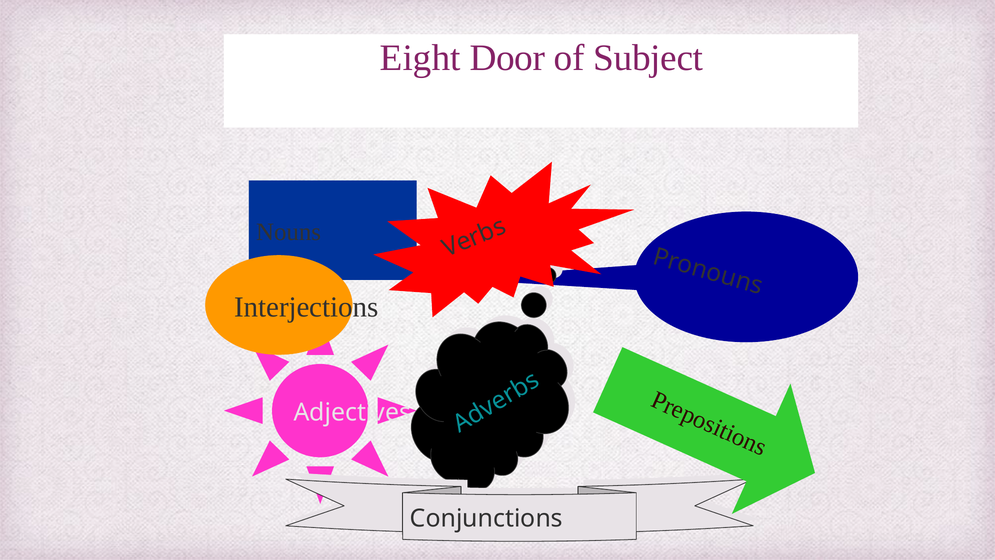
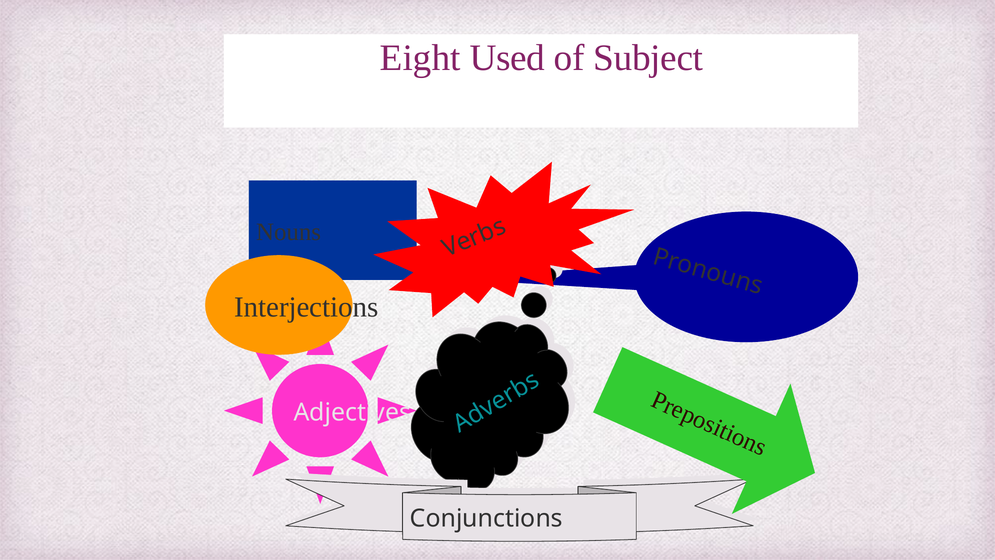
Door: Door -> Used (507, 58)
